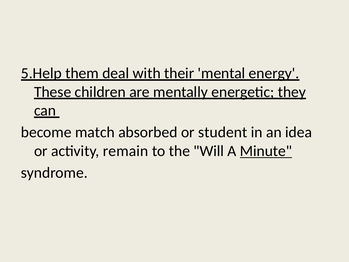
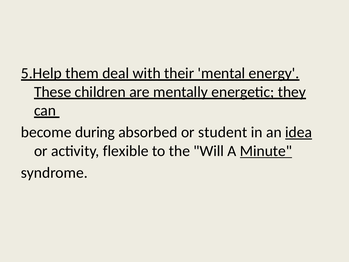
match: match -> during (95, 132)
idea underline: none -> present (299, 132)
remain: remain -> flexible (126, 151)
